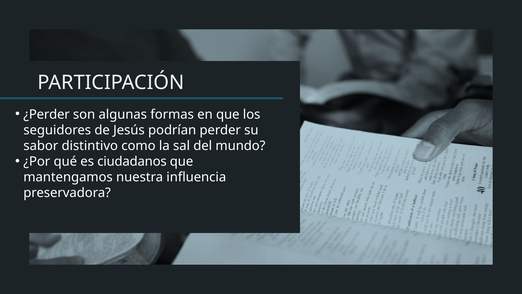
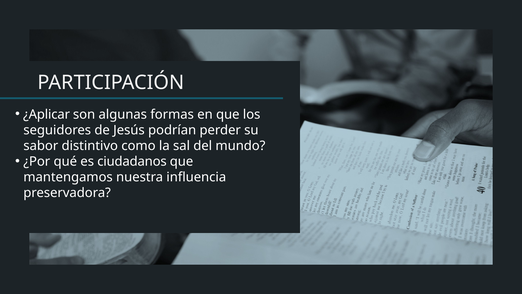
¿Perder: ¿Perder -> ¿Aplicar (47, 114)
